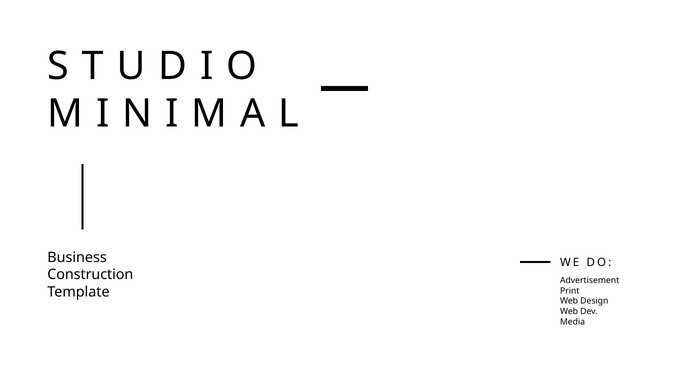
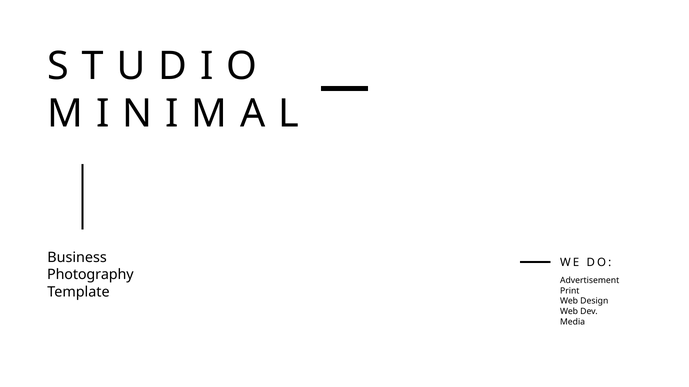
Construction: Construction -> Photography (90, 275)
